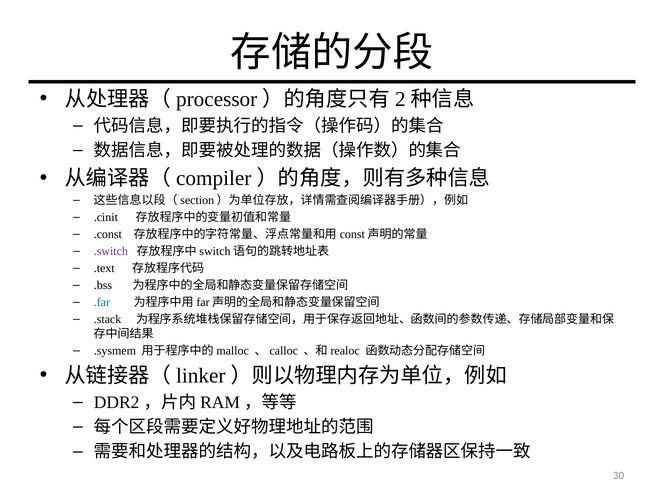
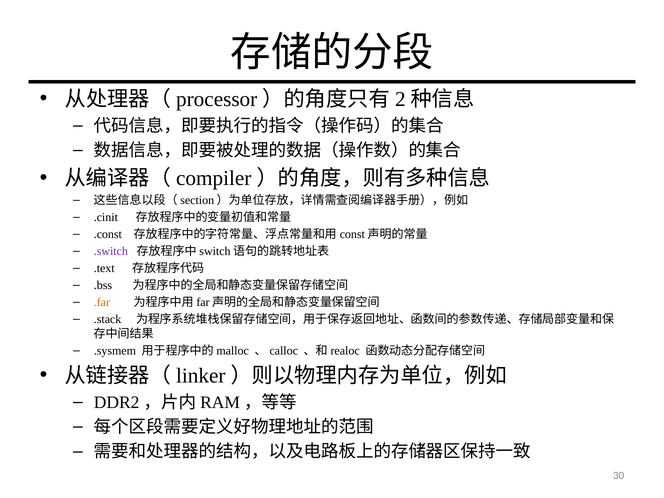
.far colour: blue -> orange (102, 302)
